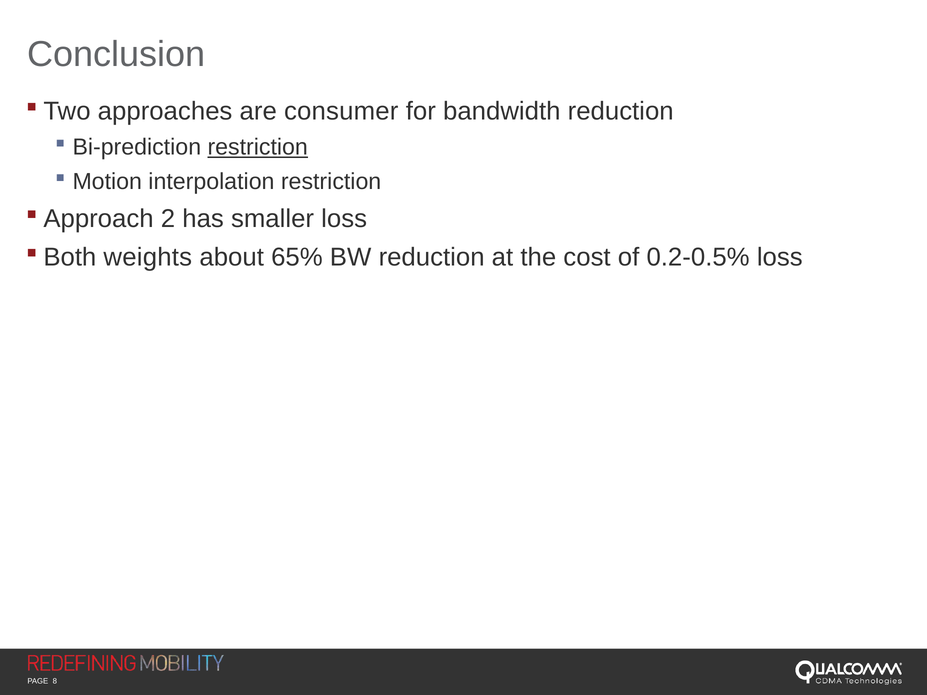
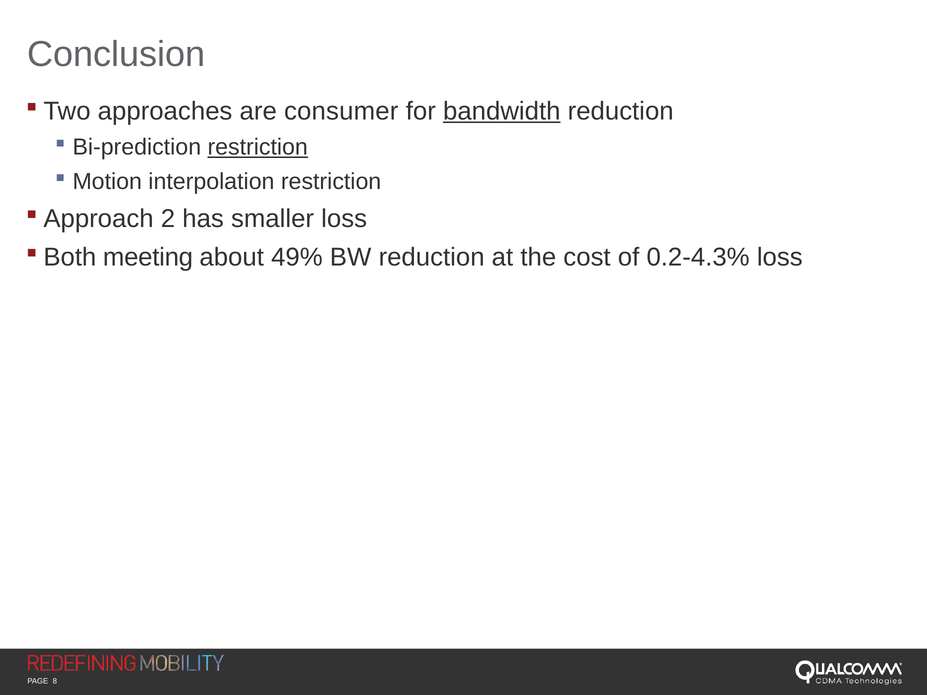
bandwidth underline: none -> present (502, 111)
weights: weights -> meeting (148, 257)
65%: 65% -> 49% (297, 257)
0.2-0.5%: 0.2-0.5% -> 0.2-4.3% (698, 257)
